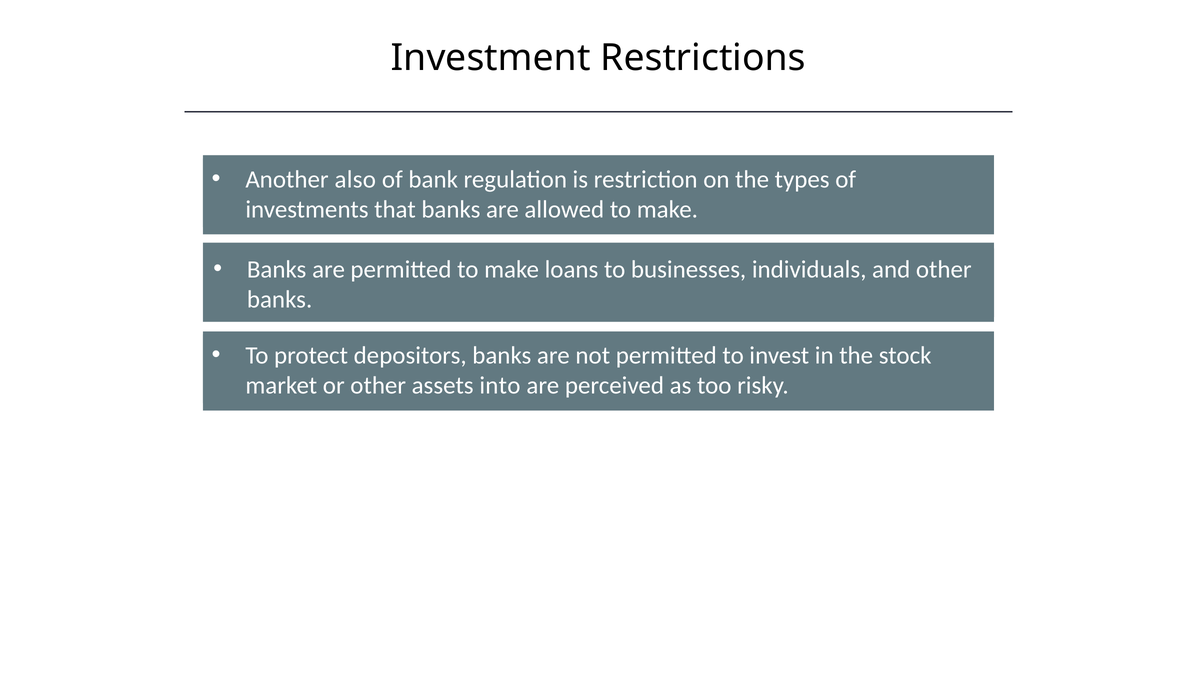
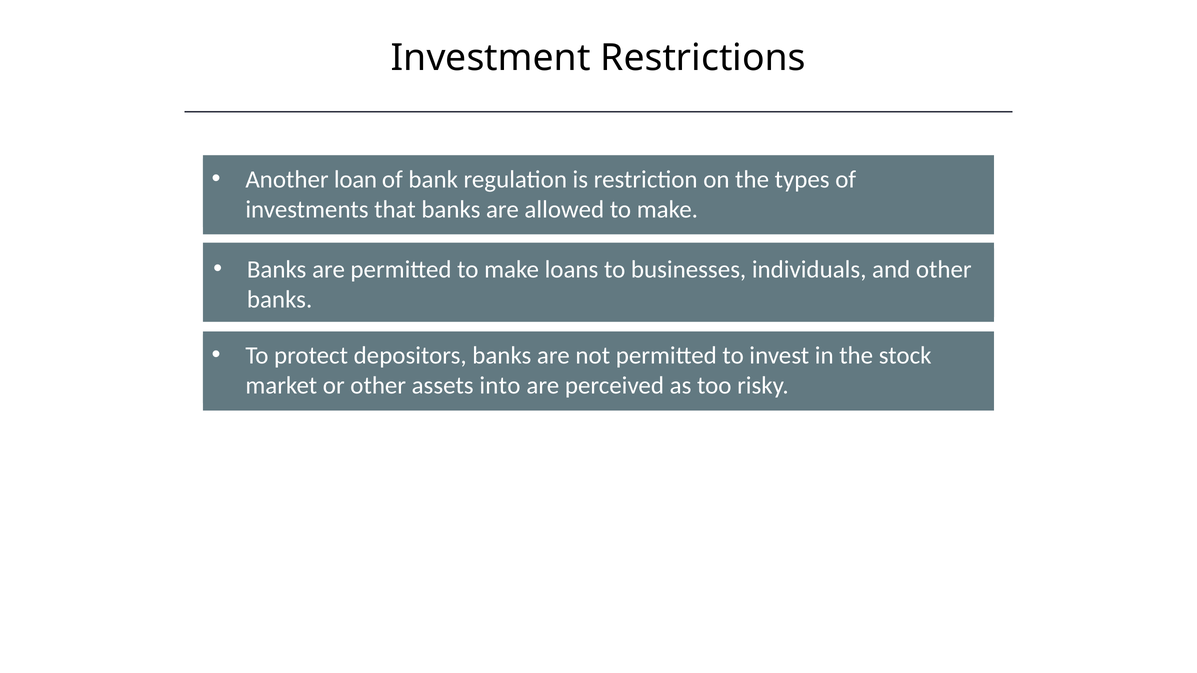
also: also -> loan (356, 180)
